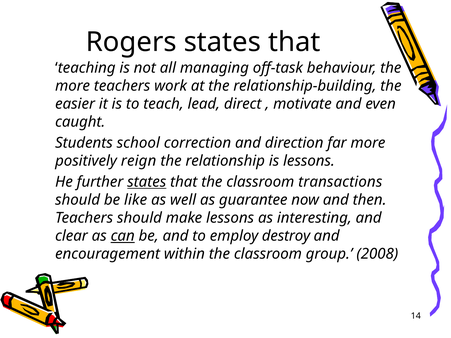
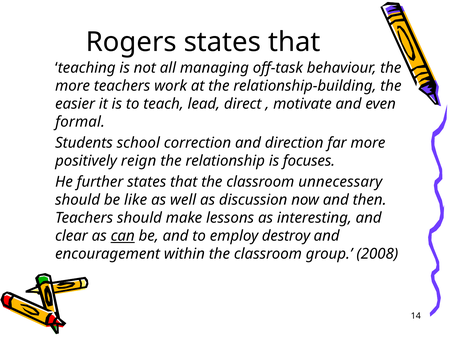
caught: caught -> formal (80, 122)
is lessons: lessons -> focuses (309, 161)
states underline: present -> none (147, 182)
transactions: transactions -> unnecessary (340, 182)
guarantee: guarantee -> discussion (253, 200)
